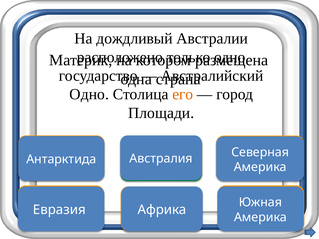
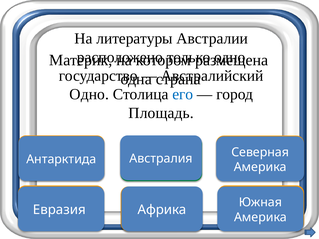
дождливый: дождливый -> литературы (135, 39)
его colour: orange -> blue (183, 94)
Площади: Площади -> Площадь (161, 113)
